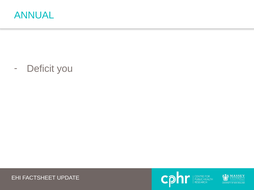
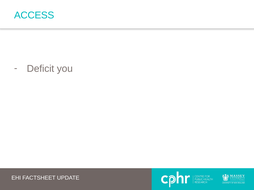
ANNUAL: ANNUAL -> ACCESS (34, 15)
